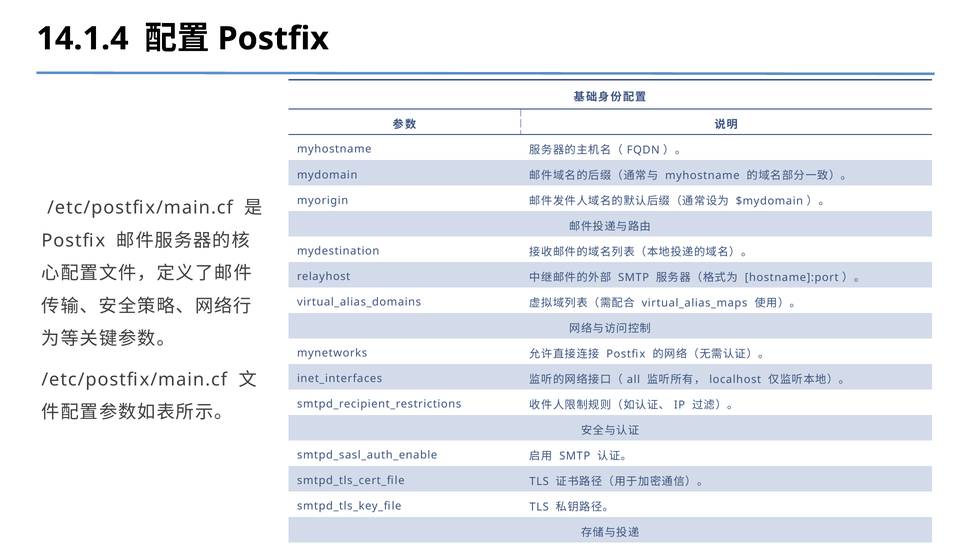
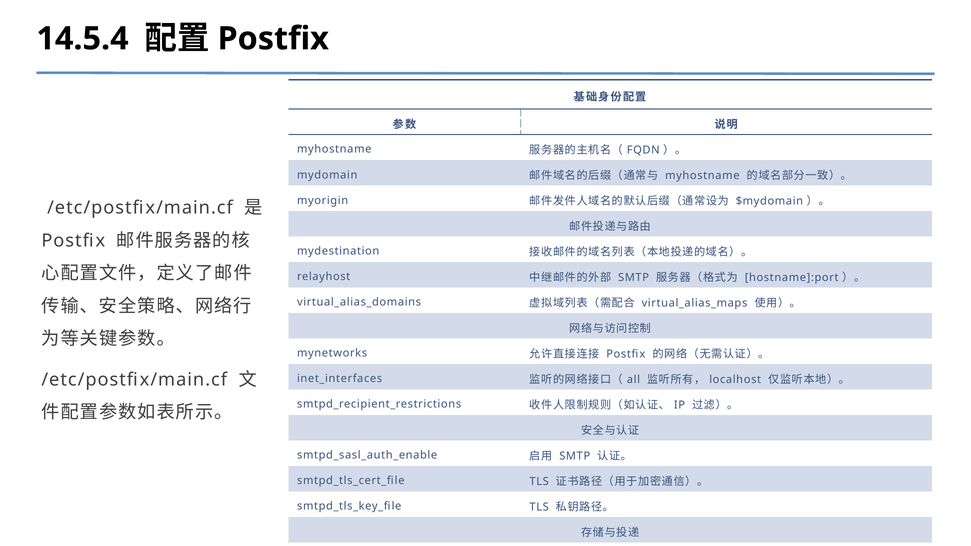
14.1.4: 14.1.4 -> 14.5.4 (83, 39)
